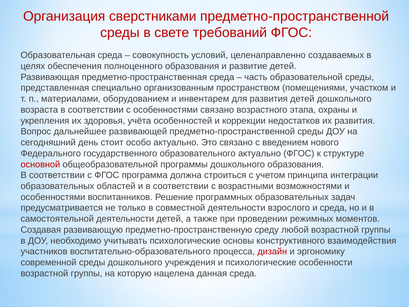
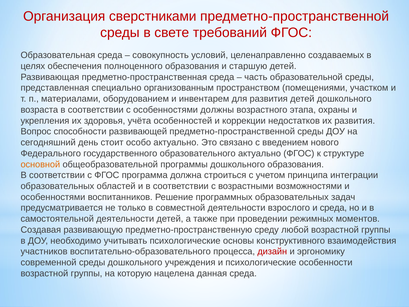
развитие: развитие -> старшую (248, 66)
особенностями связано: связано -> должны (217, 110)
дальнейшее: дальнейшее -> способности (80, 132)
основной colour: red -> orange (40, 164)
